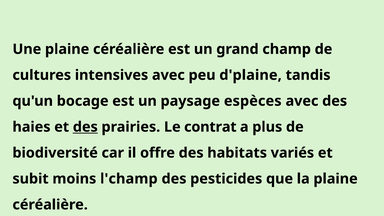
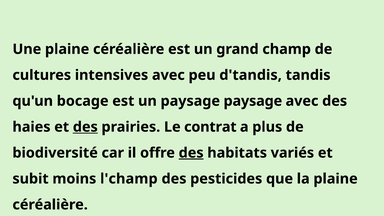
d'plaine: d'plaine -> d'tandis (251, 75)
paysage espèces: espèces -> paysage (253, 101)
des underline: none -> present (191, 153)
